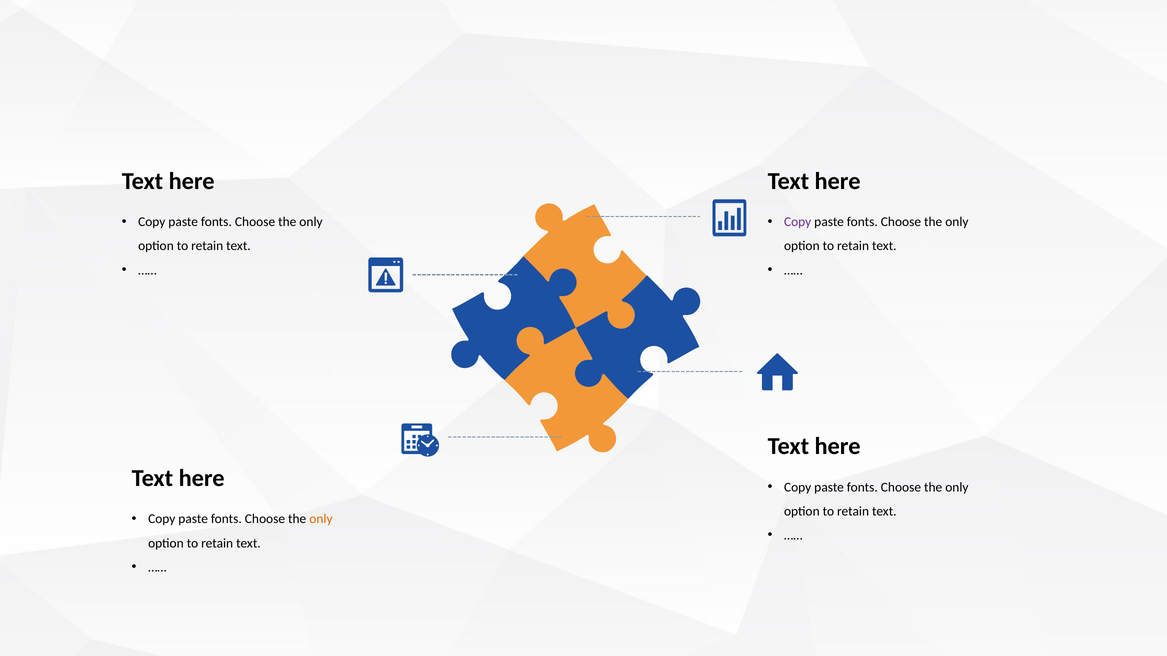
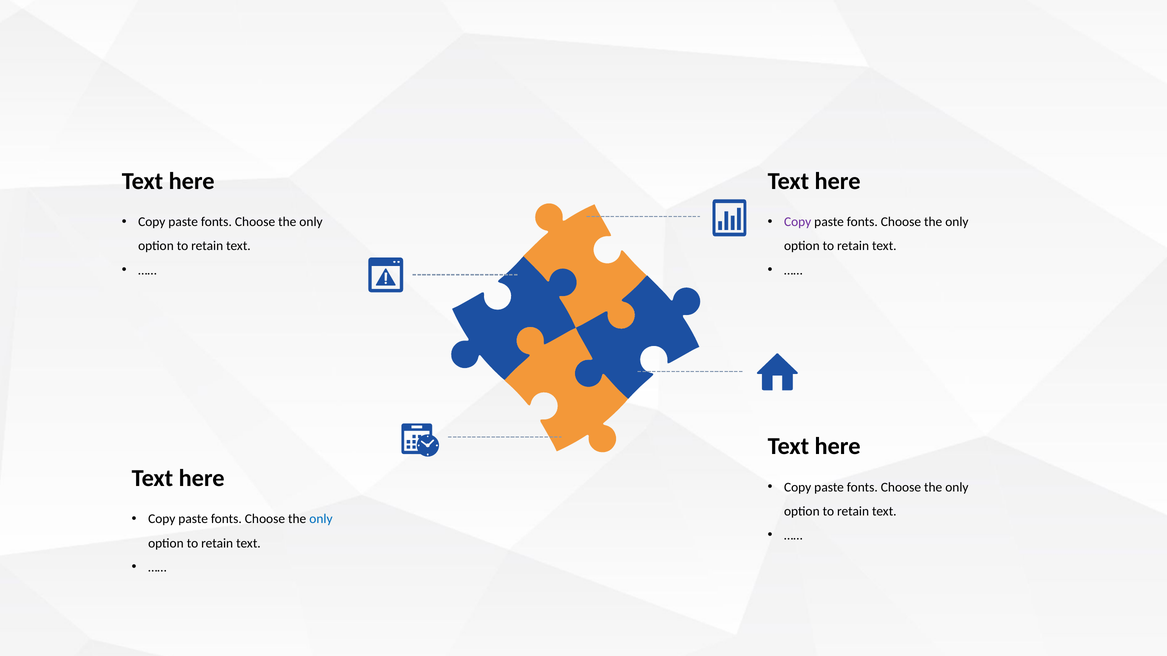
only colour: orange -> blue (321, 519)
